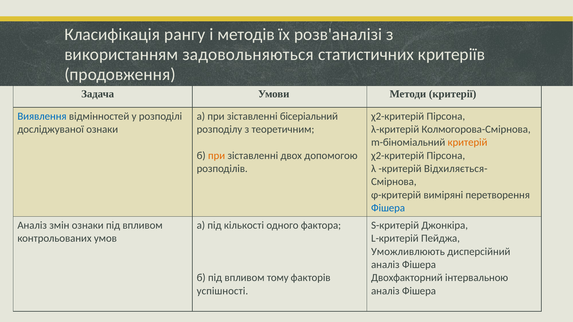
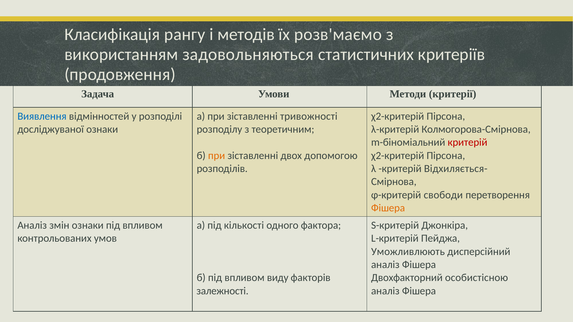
розв'аналізі: розв'аналізі -> розв'маємо (338, 34)
бісеріальний: бісеріальний -> тривожності (309, 116)
критерій colour: orange -> red (468, 143)
виміряні: виміряні -> свободи (443, 195)
Фішера colour: blue -> orange (388, 208)
тому: тому -> виду (278, 278)
інтервальною: інтервальною -> особистісною (477, 278)
успішності: успішності -> залежності (223, 291)
